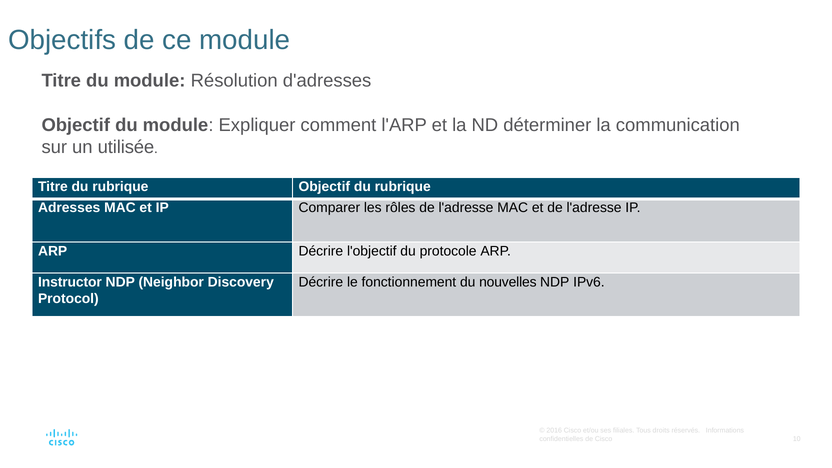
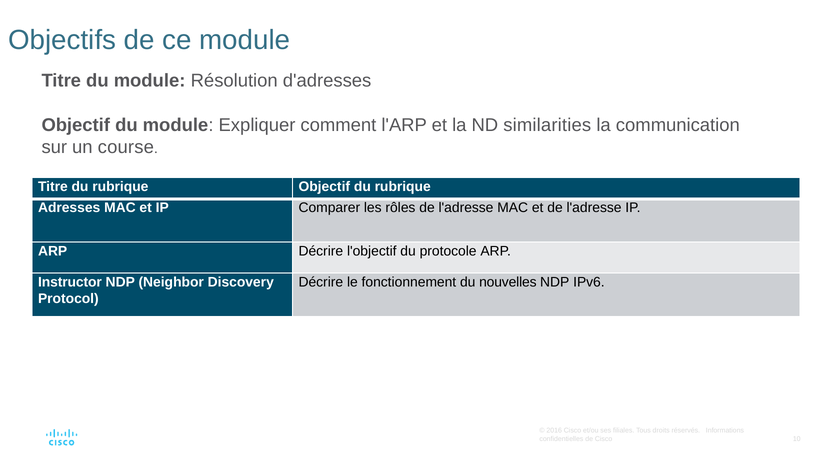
déterminer: déterminer -> similarities (547, 125)
utilisée: utilisée -> course (126, 147)
